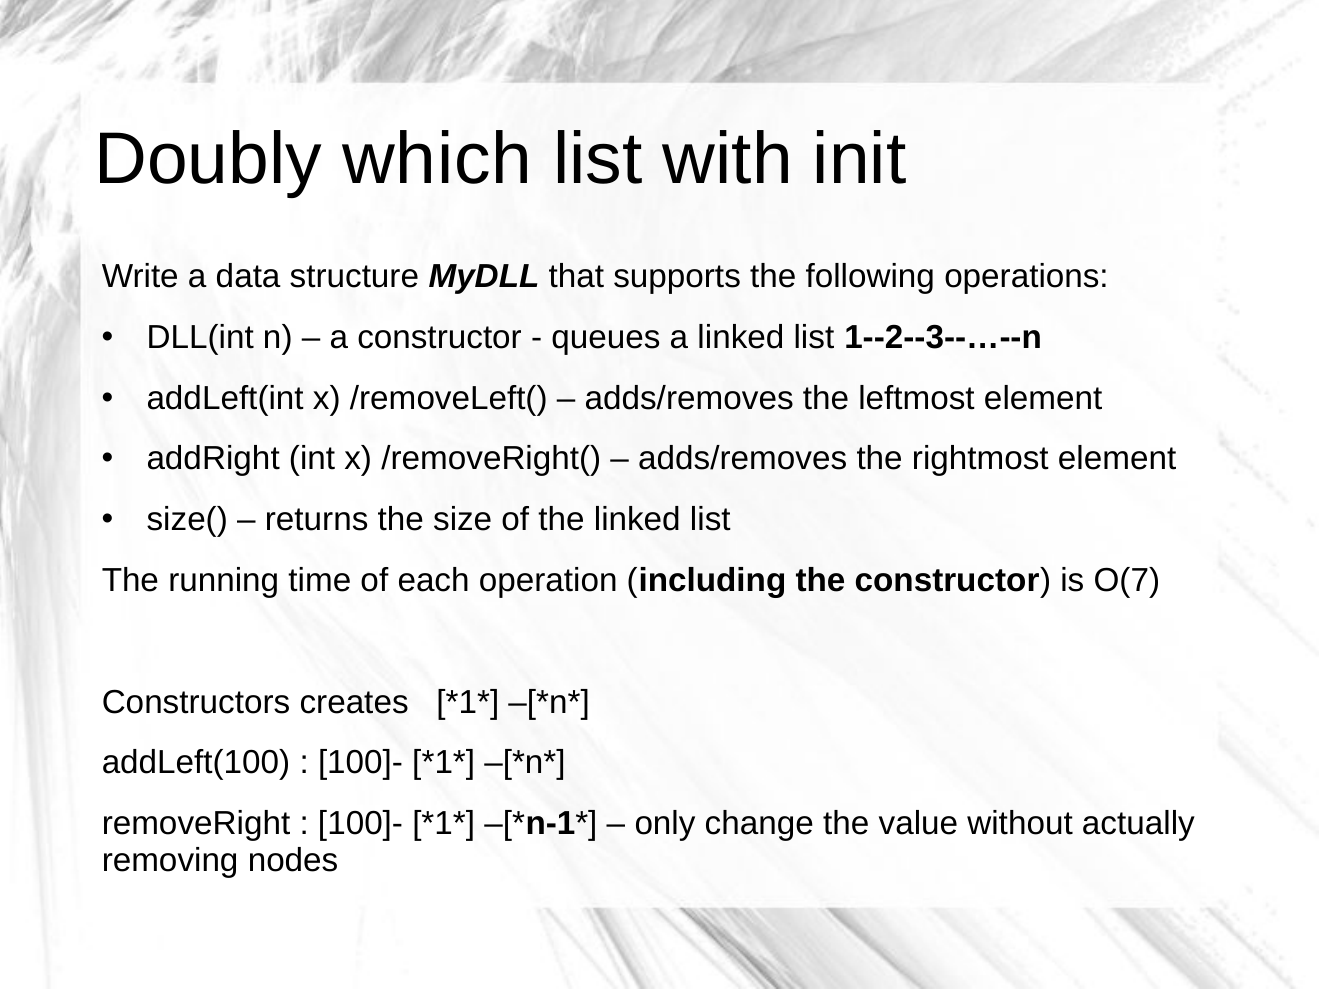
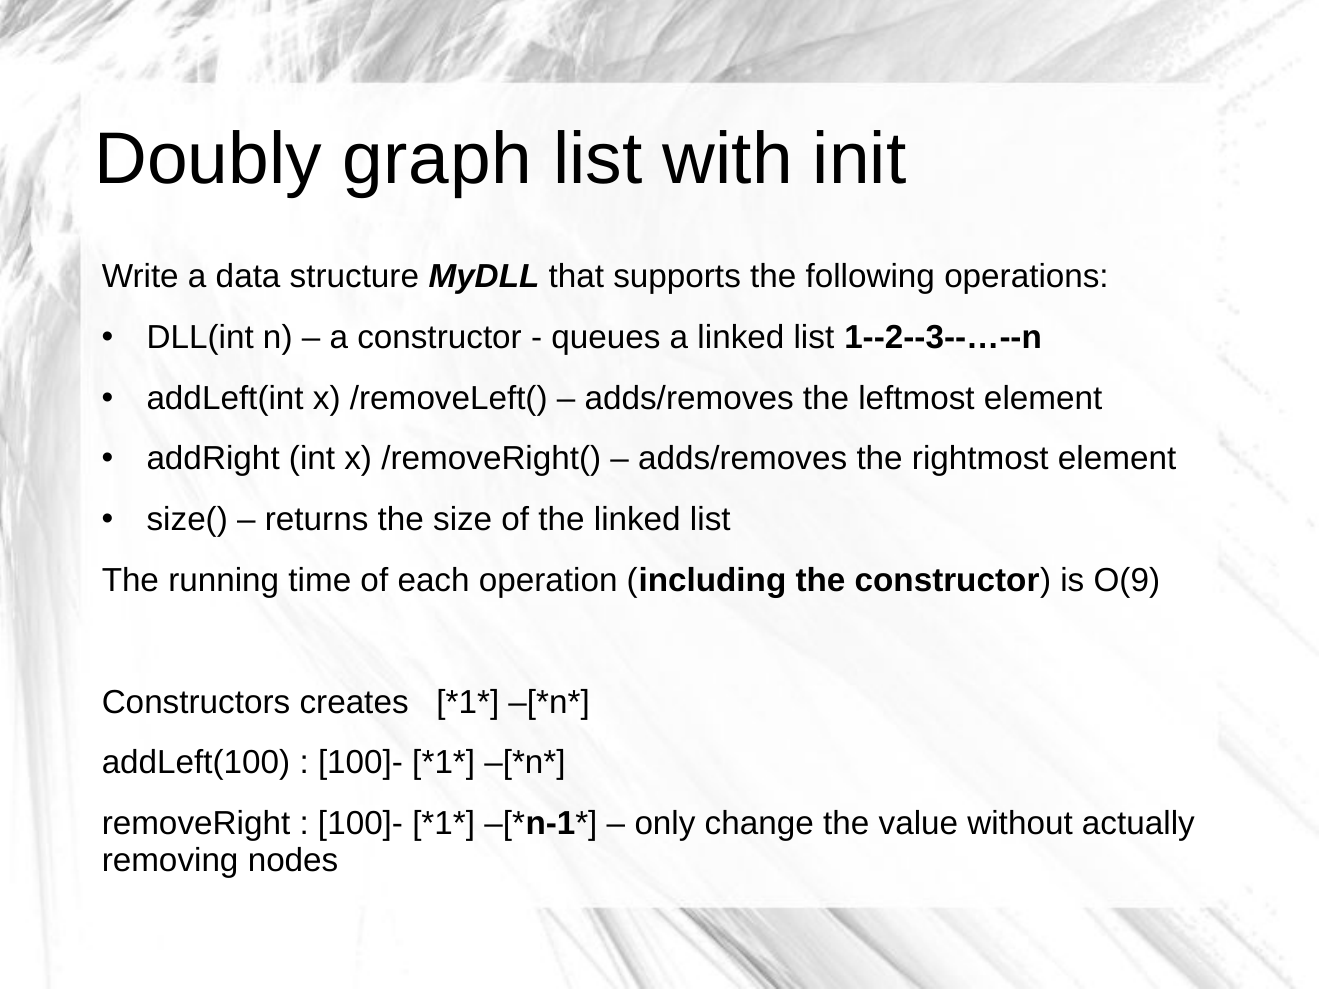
which: which -> graph (437, 159)
O(7: O(7 -> O(9 (1127, 581)
